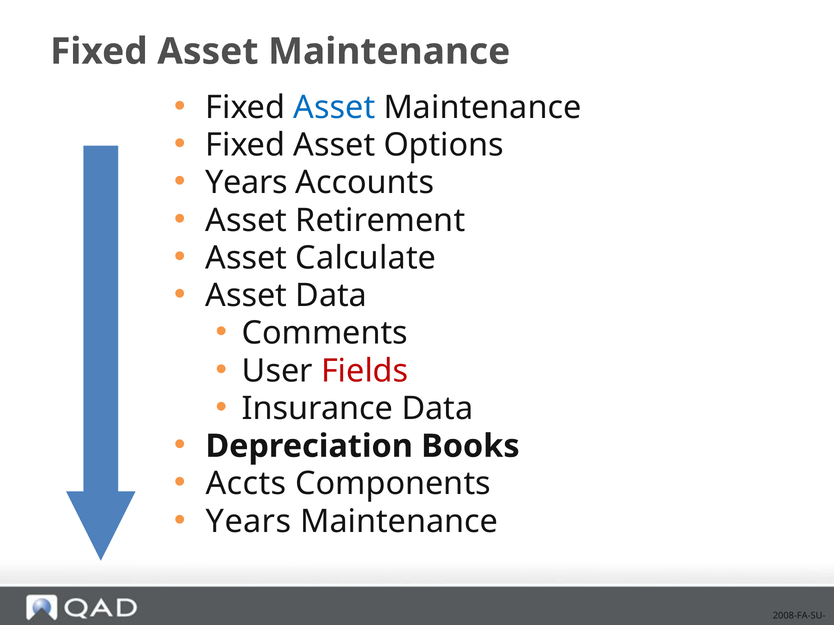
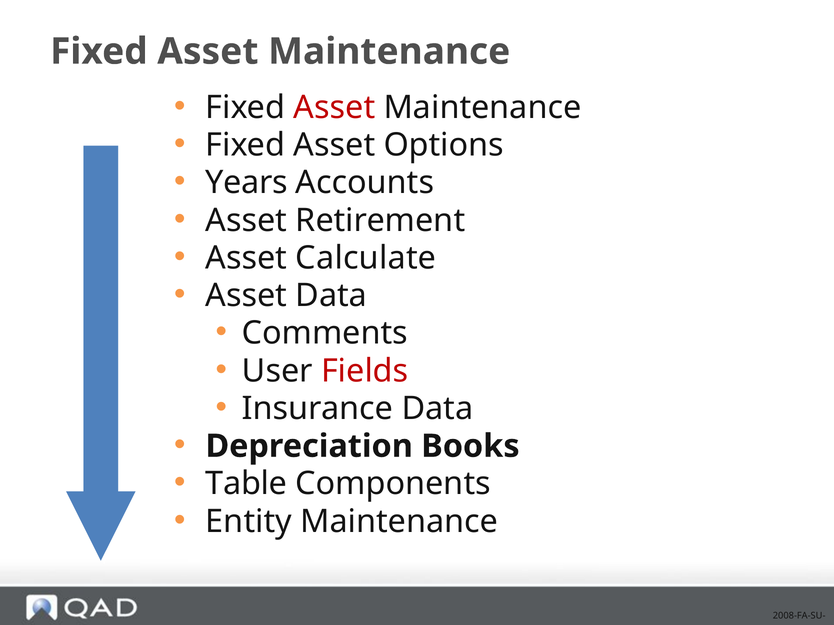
Asset colour: blue -> red (334, 108)
Accts: Accts -> Table (246, 484)
Years: Years -> Entity (249, 522)
